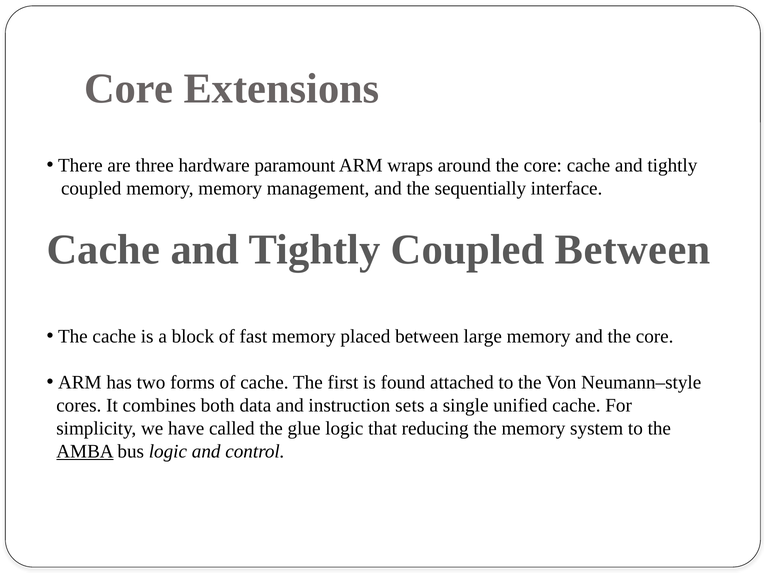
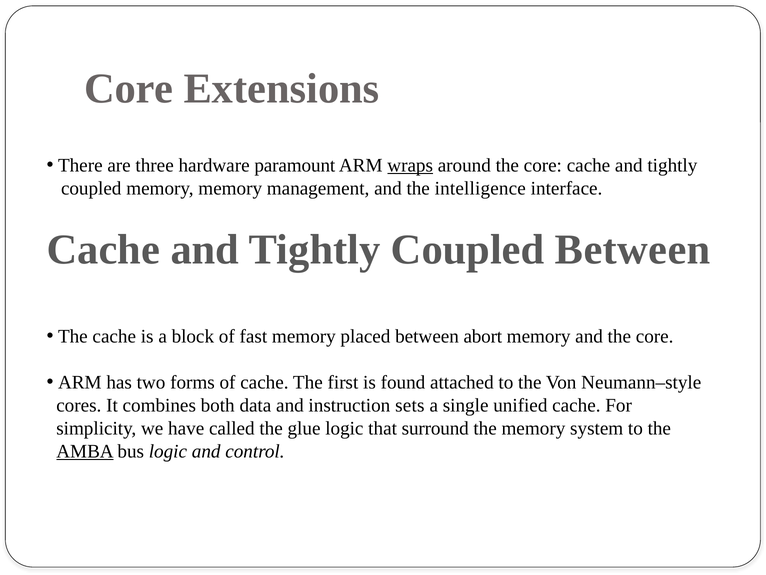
wraps underline: none -> present (410, 165)
sequentially: sequentially -> intelligence (480, 188)
large: large -> abort (483, 336)
reducing: reducing -> surround (435, 428)
